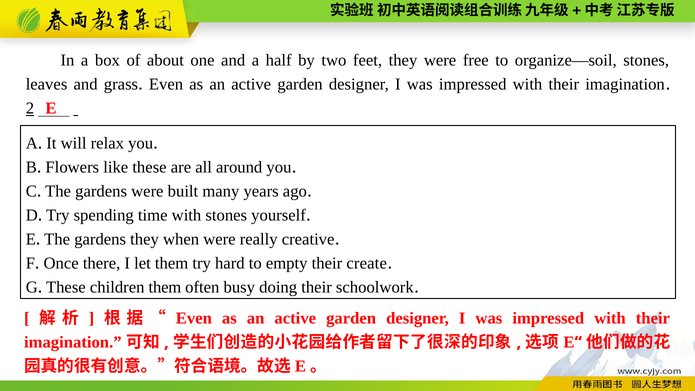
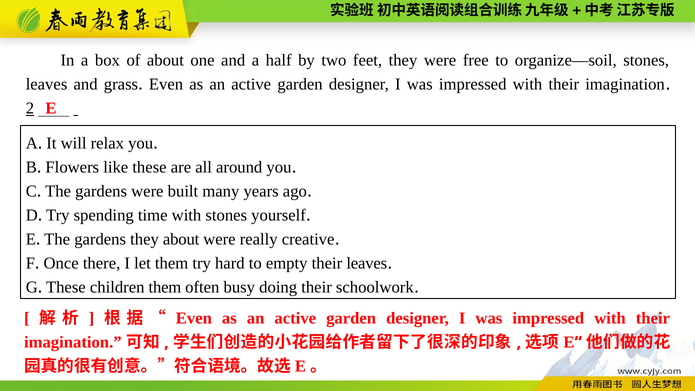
they when: when -> about (181, 239)
their create: create -> leaves (367, 263)
